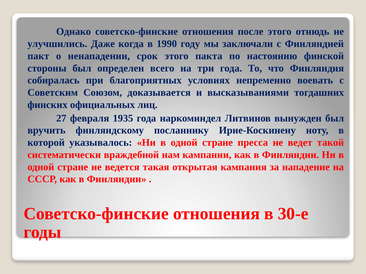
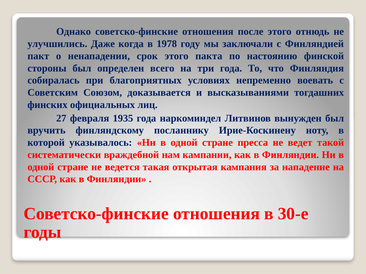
1990: 1990 -> 1978 (167, 44)
